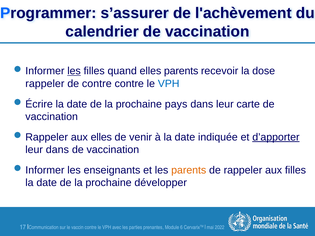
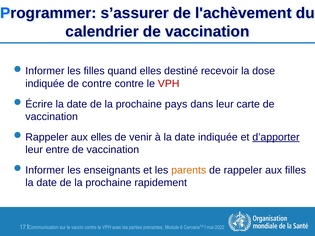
les underline: present -> none (74, 71)
elles parents: parents -> destiné (181, 71)
rappeler: rappeler -> indiquée (45, 84)
VPH colour: blue -> red (169, 84)
leur dans: dans -> entre (57, 150)
développer: développer -> rapidement (161, 183)
